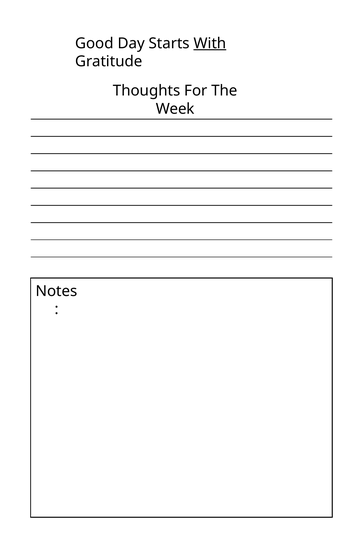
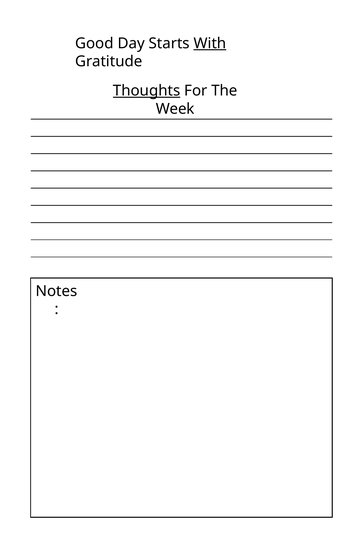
Thoughts underline: none -> present (147, 91)
